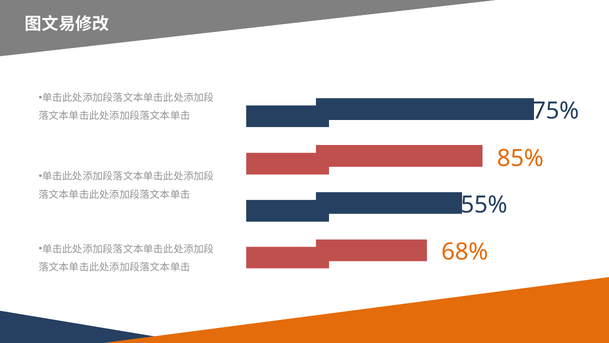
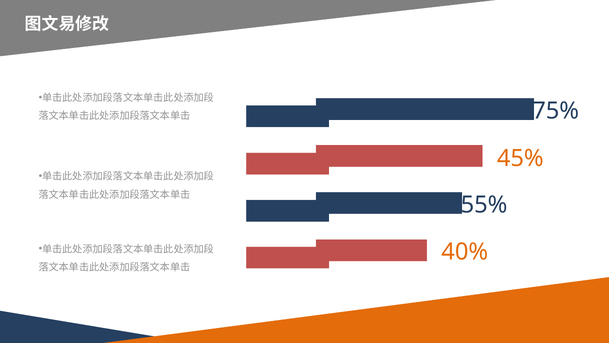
85%: 85% -> 45% (520, 158)
68%: 68% -> 40% (465, 252)
